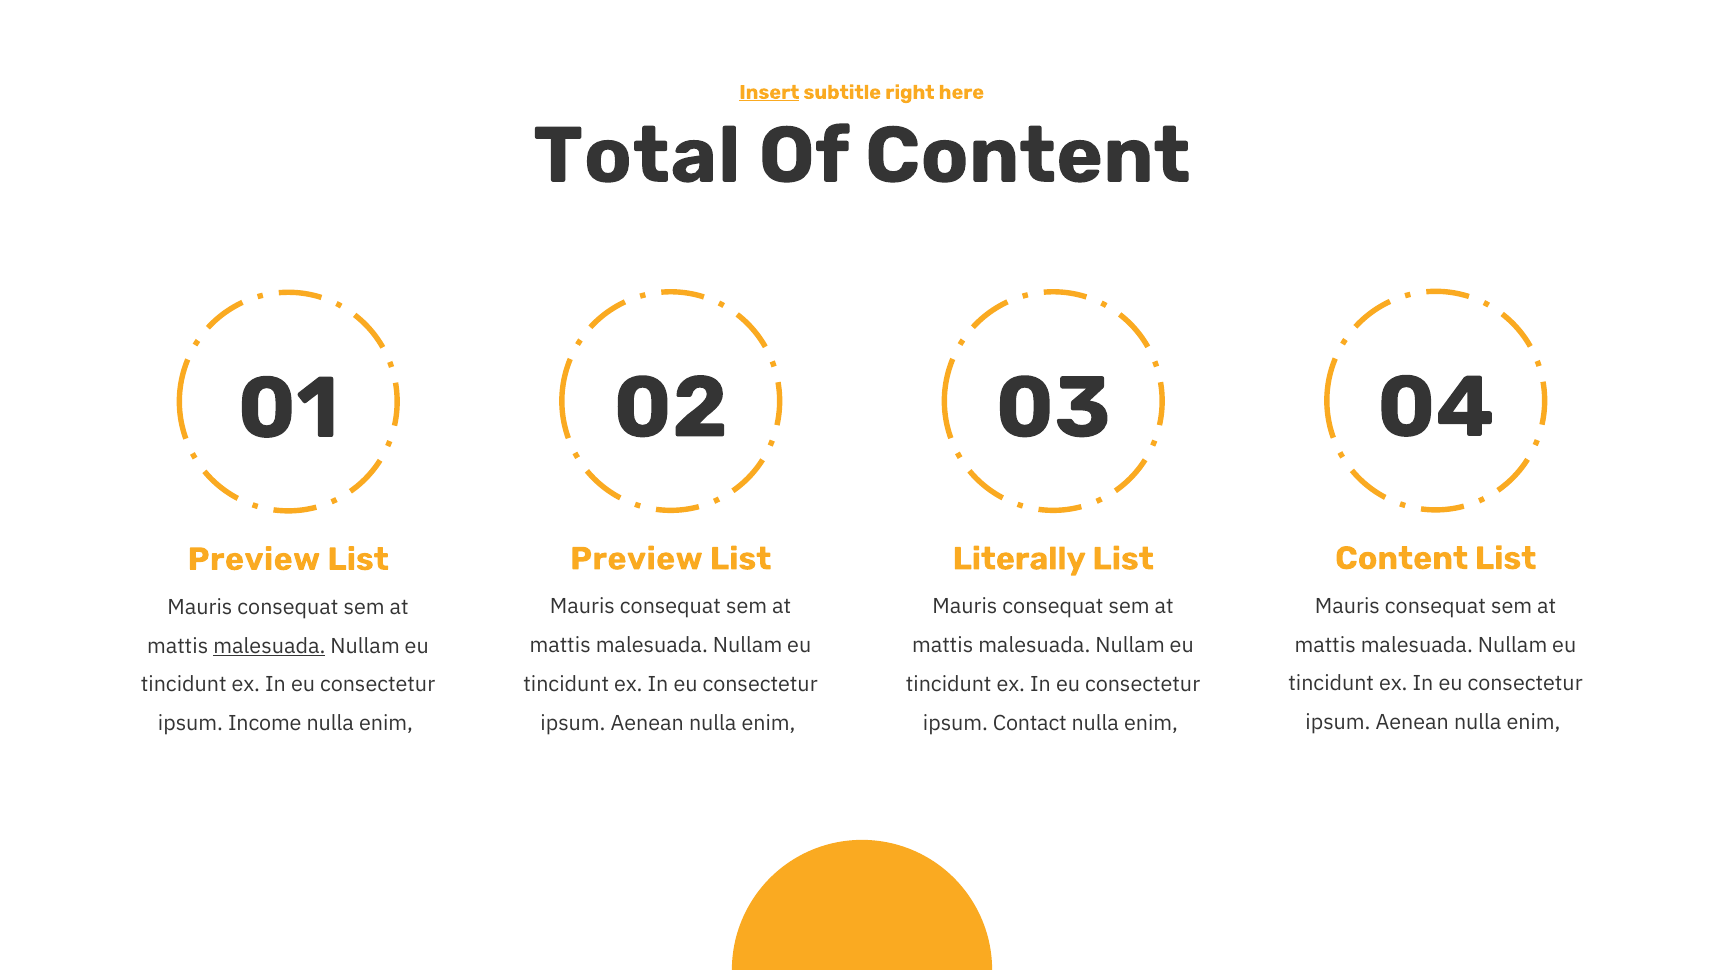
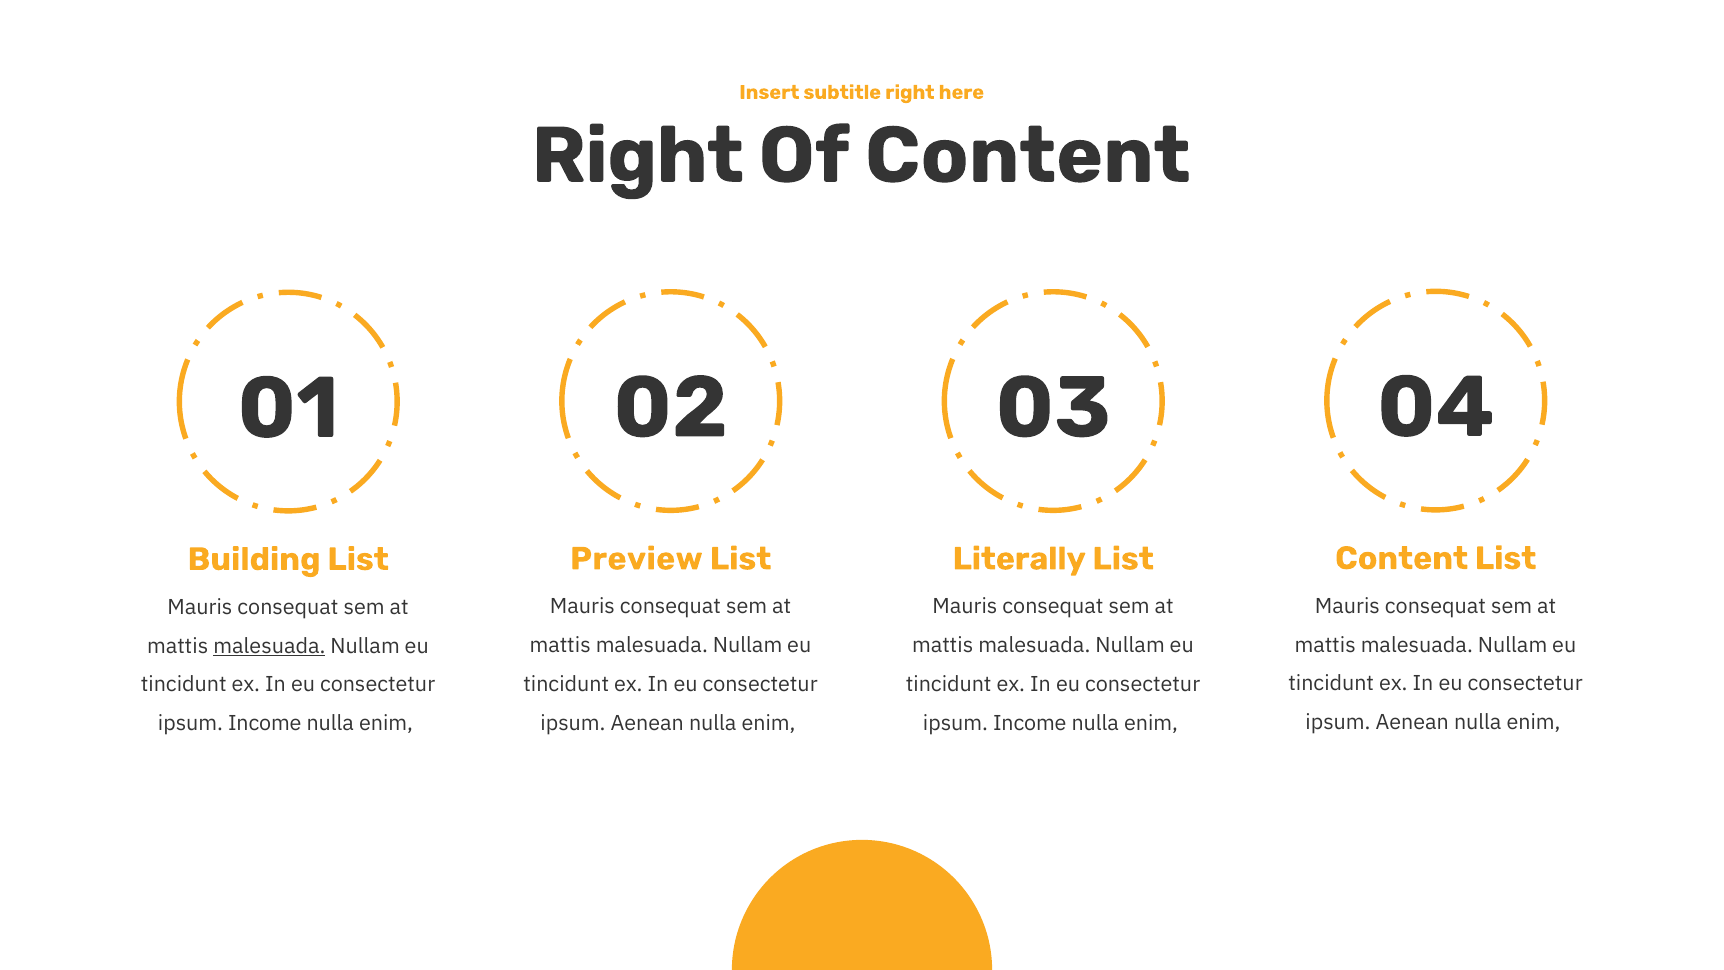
Insert underline: present -> none (769, 92)
Total: Total -> Right (638, 156)
Preview: Preview -> Building (254, 559)
Contact: Contact -> Income (1030, 723)
